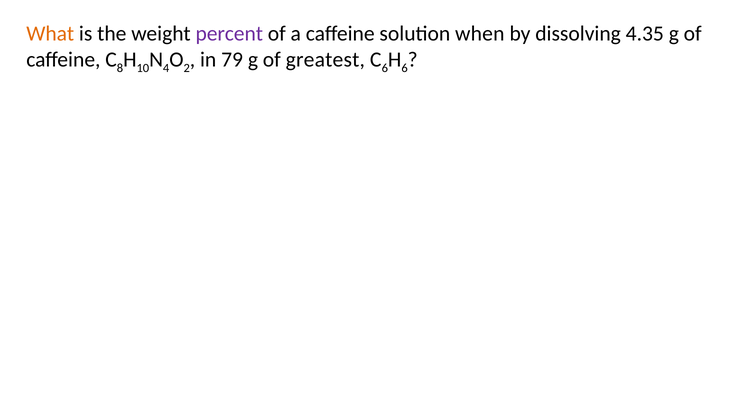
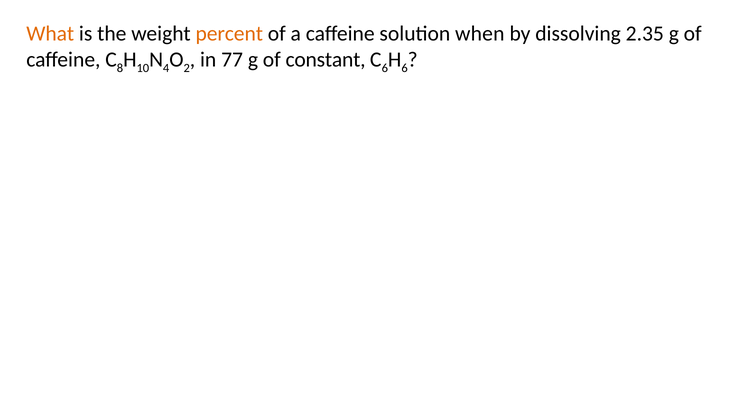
percent colour: purple -> orange (229, 34)
4.35: 4.35 -> 2.35 (645, 34)
79: 79 -> 77 (232, 60)
greatest: greatest -> constant (326, 60)
